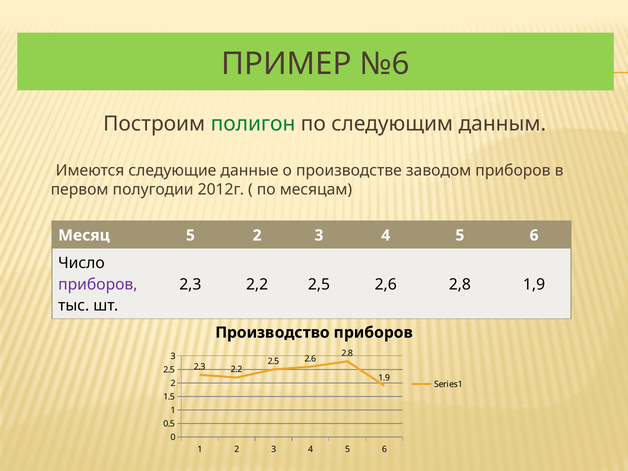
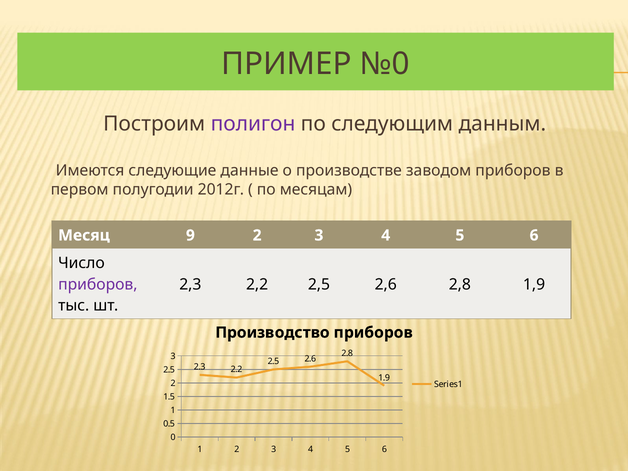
№6: №6 -> №0 (385, 64)
полигон colour: green -> purple (253, 124)
Месяц 5: 5 -> 9 (190, 235)
